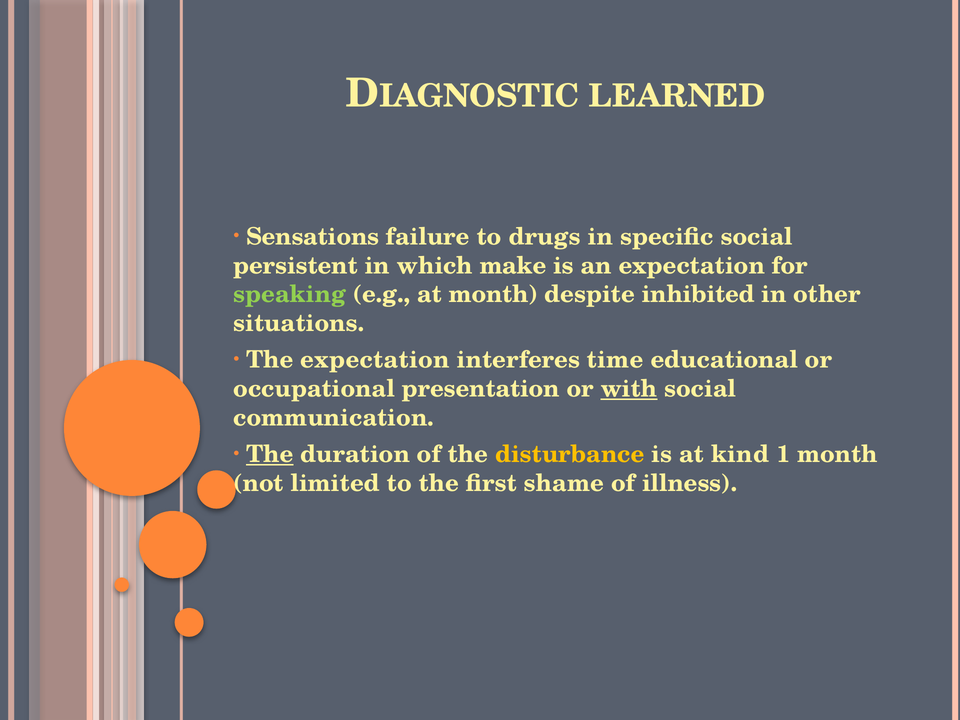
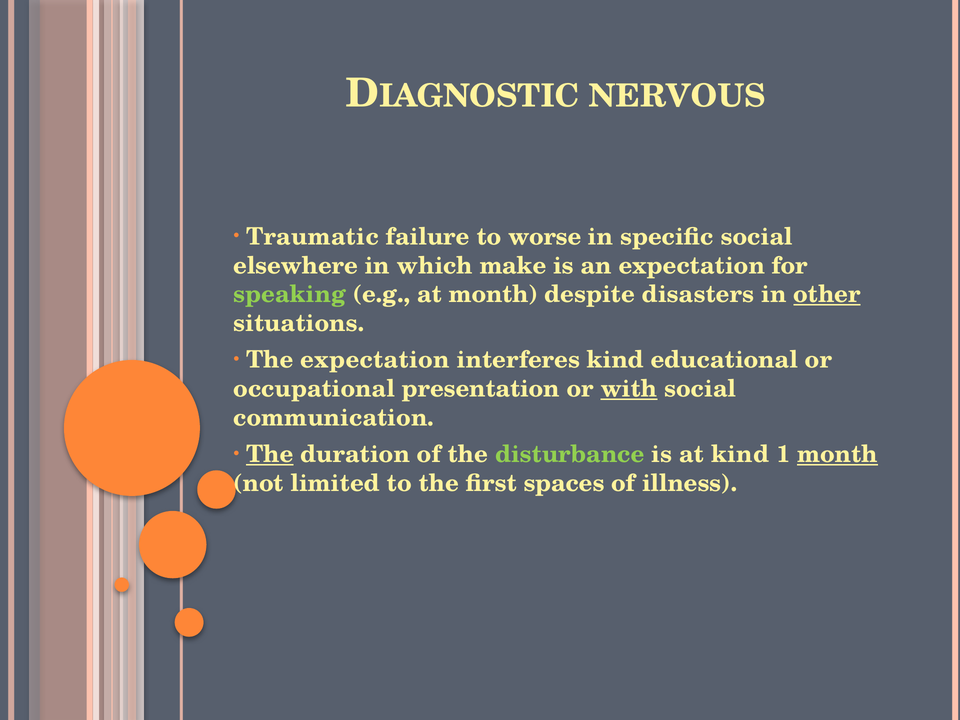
LEARNED: LEARNED -> NERVOUS (677, 96)
Sensations: Sensations -> Traumatic (312, 237)
drugs: drugs -> worse (545, 237)
persistent: persistent -> elsewhere (296, 266)
inhibited: inhibited -> disasters (698, 294)
other underline: none -> present (827, 294)
interferes time: time -> kind (615, 360)
disturbance colour: yellow -> light green (570, 454)
month underline: none -> present (838, 454)
shame: shame -> spaces (564, 483)
